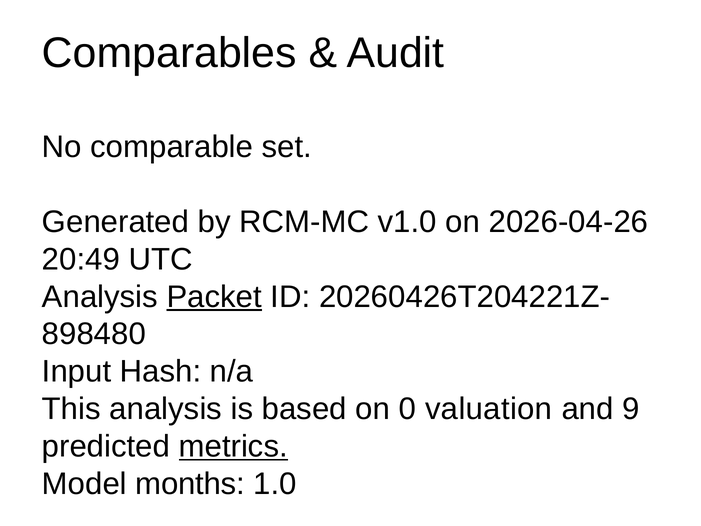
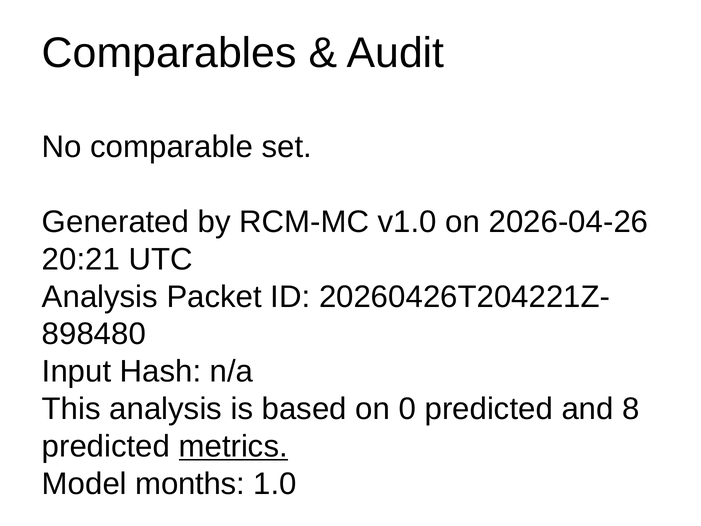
20:49: 20:49 -> 20:21 (81, 259)
Packet underline: present -> none (214, 297)
0 valuation: valuation -> predicted (489, 409)
9: 9 -> 8 (631, 409)
